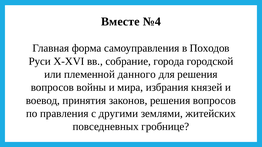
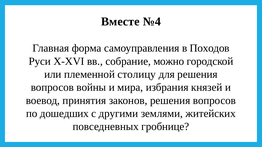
города: города -> можно (169, 61)
данного: данного -> столицу (137, 74)
правления: правления -> дошедших (64, 114)
